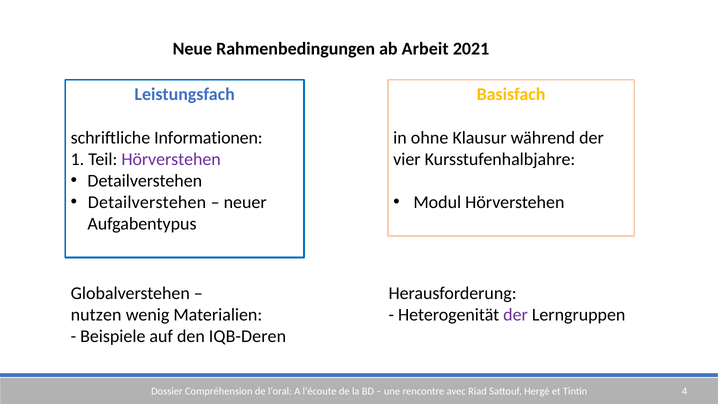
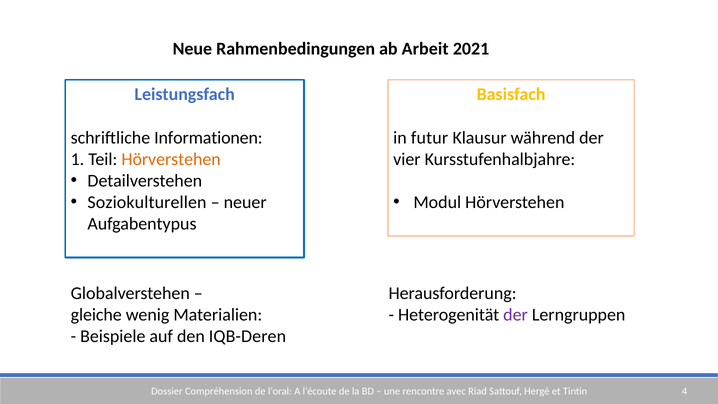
ohne: ohne -> futur (430, 138)
Hörverstehen colour: purple -> orange (171, 159)
Detailverstehen: Detailverstehen -> Soziokulturellen (147, 202)
nutzen: nutzen -> gleiche (96, 315)
